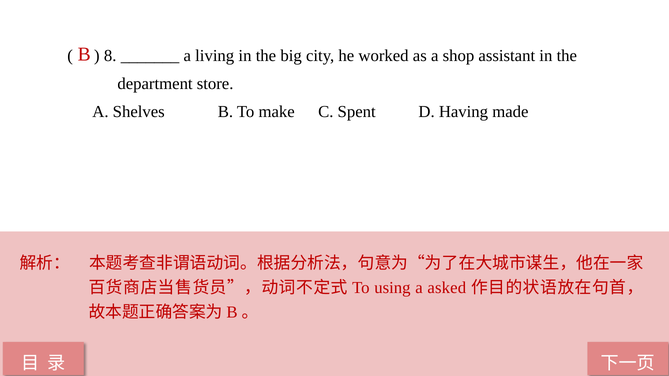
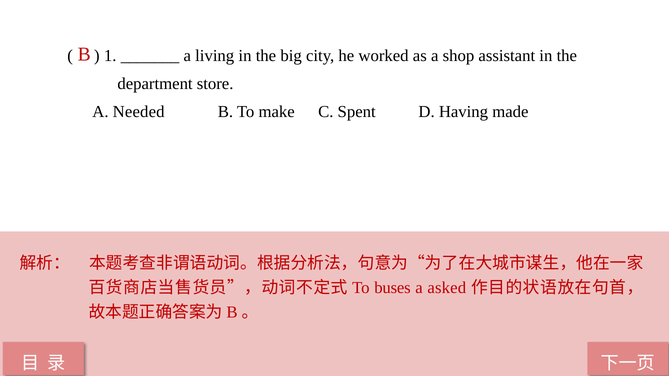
8: 8 -> 1 (110, 56)
Shelves: Shelves -> Needed (139, 112)
using: using -> buses (392, 288)
